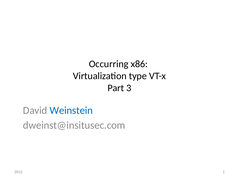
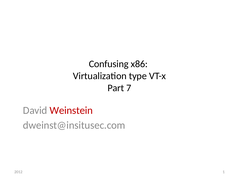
Occurring: Occurring -> Confusing (109, 64)
3: 3 -> 7 (129, 88)
Weinstein colour: blue -> red (71, 110)
